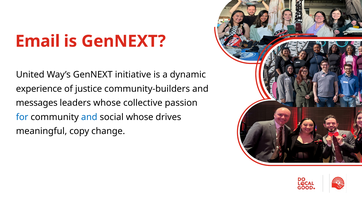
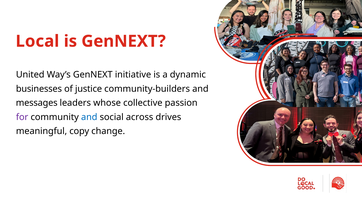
Email: Email -> Local (37, 41)
experience: experience -> businesses (39, 89)
for colour: blue -> purple (22, 117)
social whose: whose -> across (140, 117)
